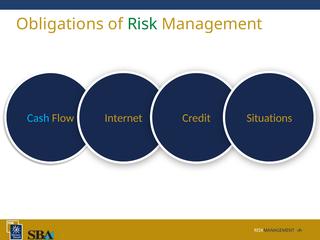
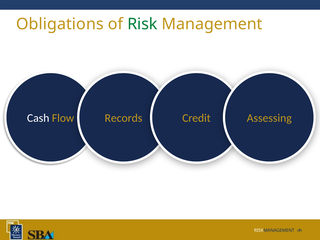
Cash colour: light blue -> white (38, 118)
Internet: Internet -> Records (124, 118)
Situations: Situations -> Assessing (269, 118)
